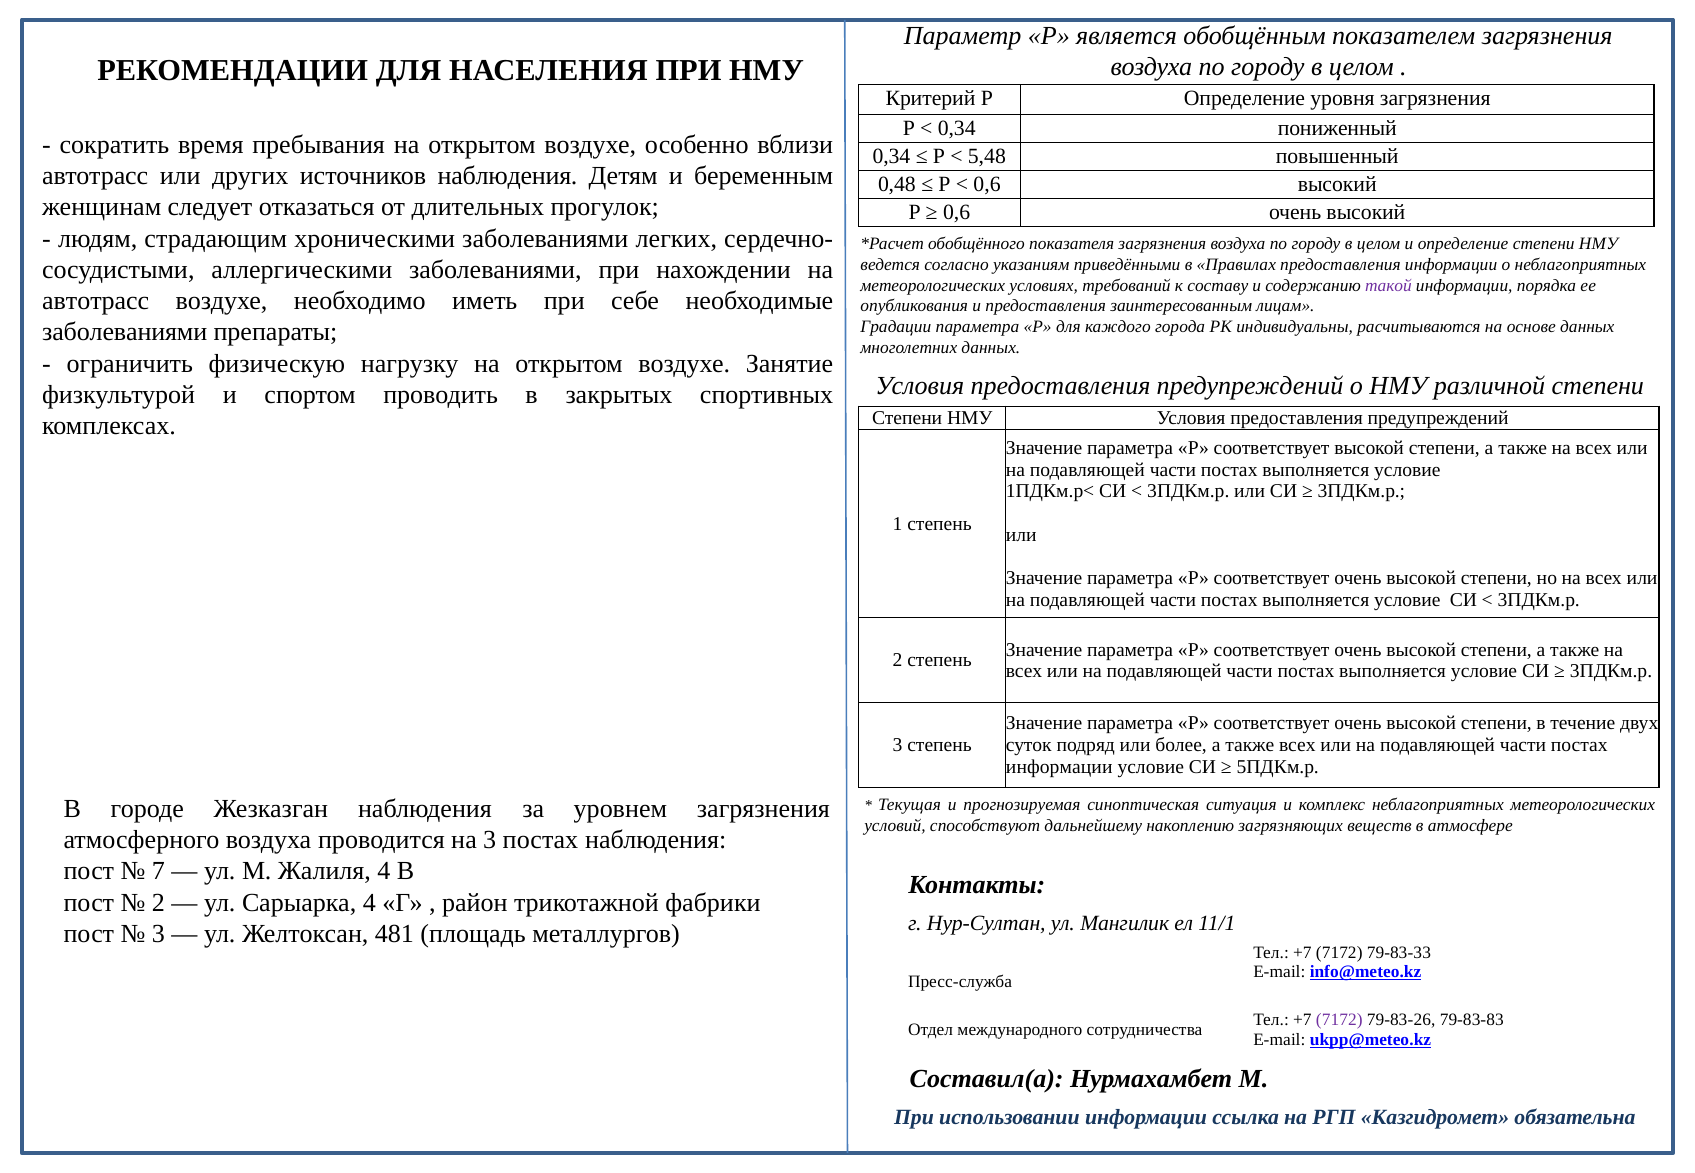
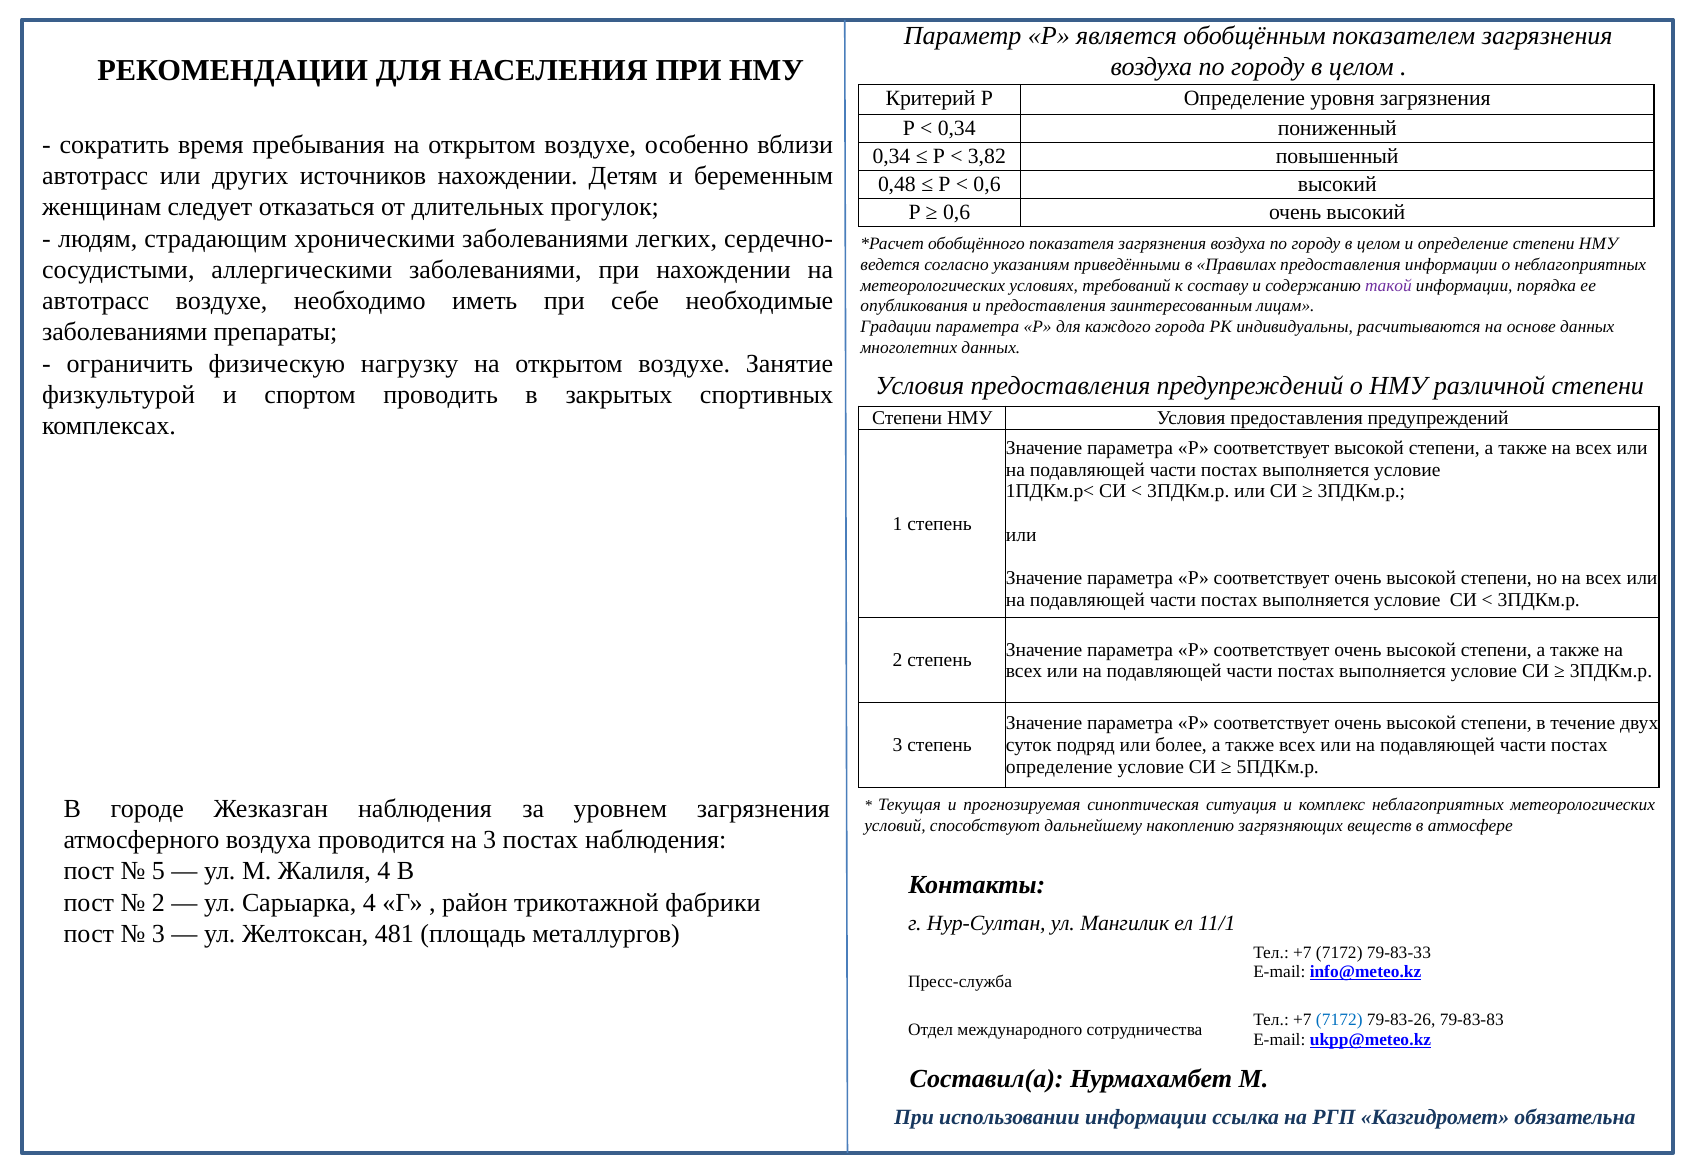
5,48: 5,48 -> 3,82 (987, 156)
источников наблюдения: наблюдения -> нахождении (508, 176)
информации: информации -> определение (1059, 767)
7: 7 -> 5 (158, 872)
7172 colour: purple -> blue (1339, 1021)
